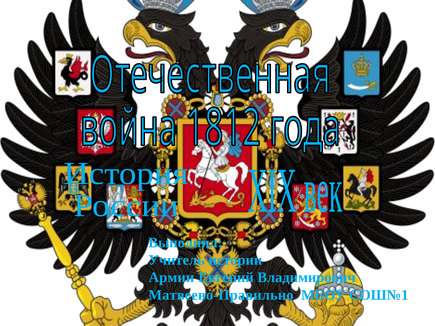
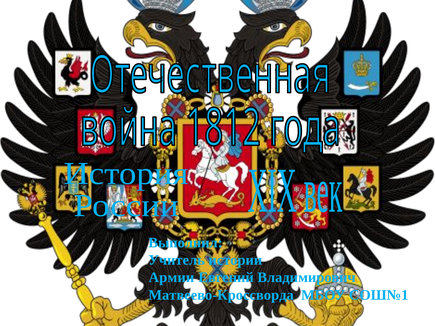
Матвеево-Правильно: Матвеево-Правильно -> Матвеево-Кроссворда (221, 295)
